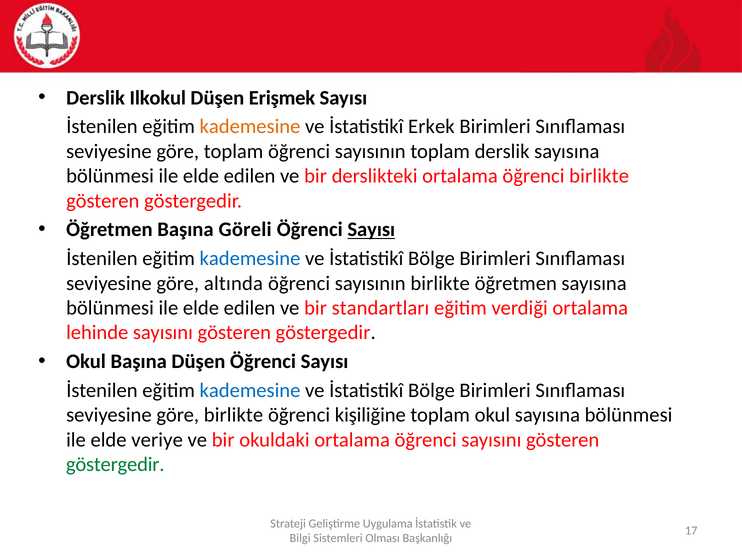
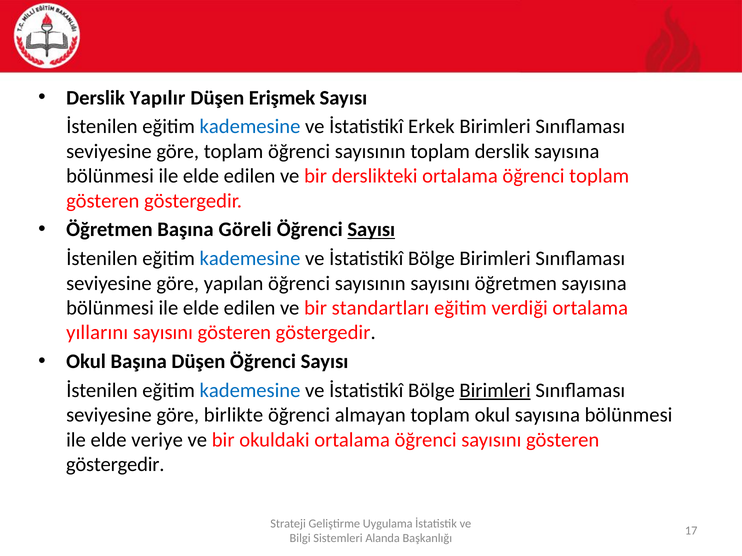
Ilkokul: Ilkokul -> Yapılır (158, 98)
kademesine colour: orange -> blue (250, 127)
öğrenci birlikte: birlikte -> toplam (599, 176)
altında: altında -> yapılan (234, 283)
sayısının birlikte: birlikte -> sayısını (440, 283)
lehinde: lehinde -> yıllarını (97, 333)
Birimleri underline: none -> present (495, 391)
kişiliğine: kişiliğine -> almayan (370, 415)
göstergedir colour: green -> black (115, 465)
Olması: Olması -> Alanda (383, 539)
